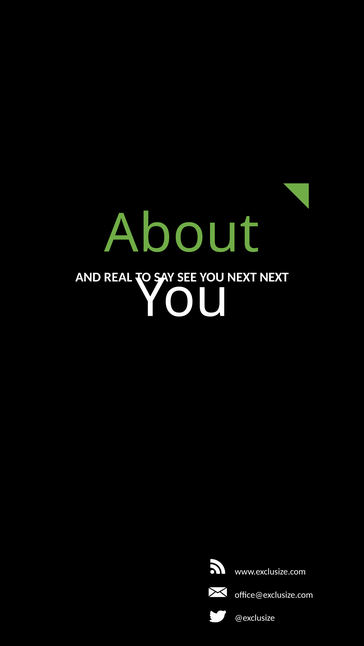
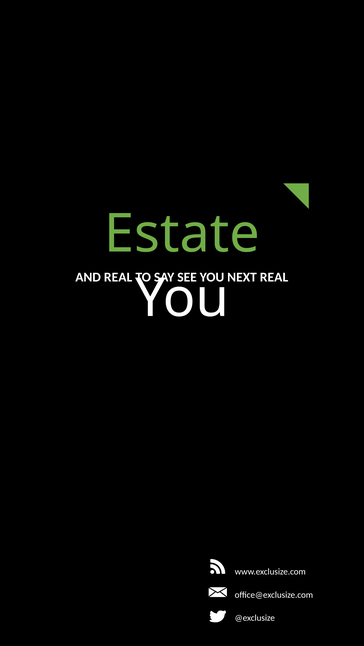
About: About -> Estate (182, 234)
NEXT NEXT: NEXT -> REAL (274, 278)
